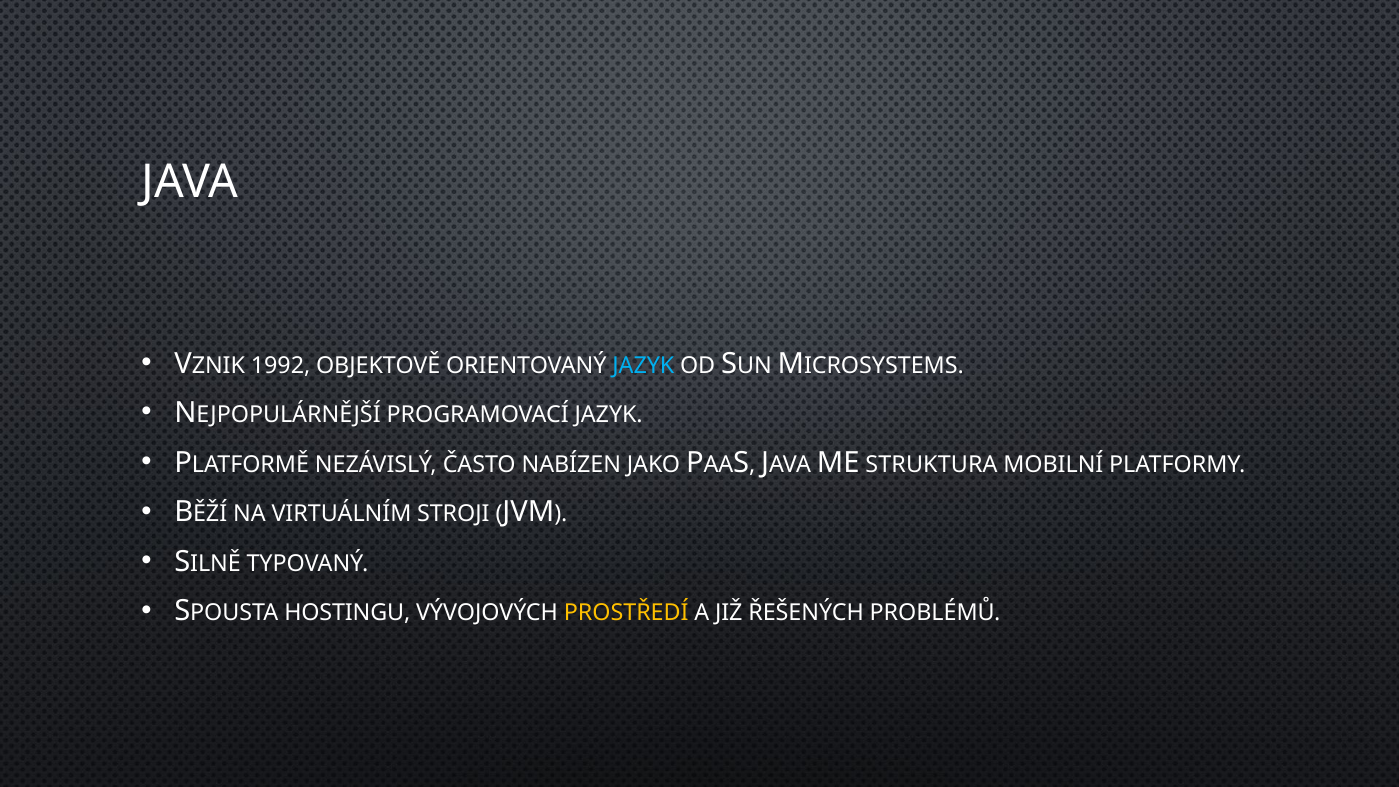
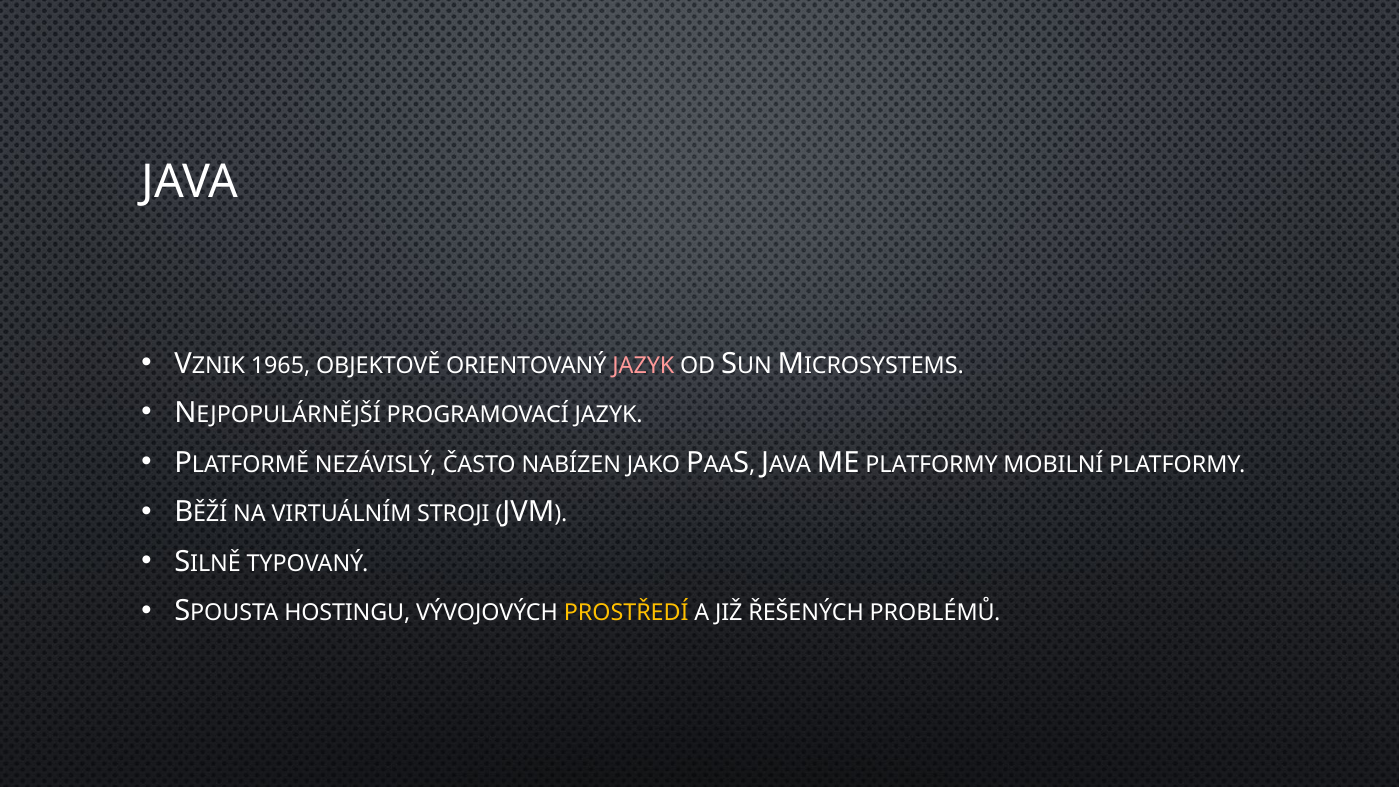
1992: 1992 -> 1965 (281, 365)
JAZYK colour: light blue -> pink (643, 365)
ME STRUKTURA: STRUKTURA -> PLATFORMY (932, 464)
